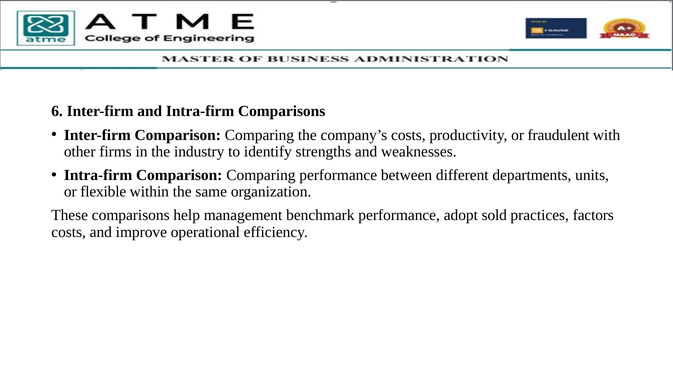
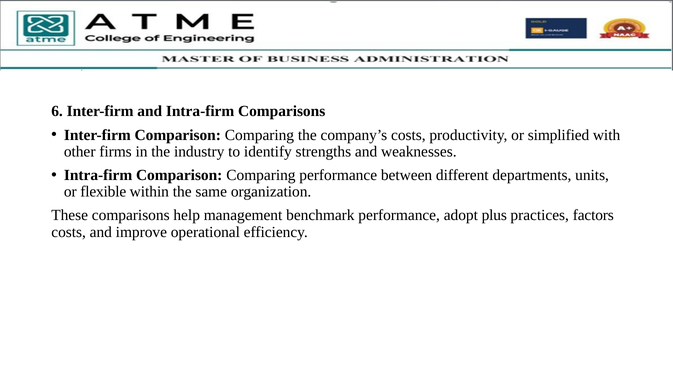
fraudulent: fraudulent -> simplified (559, 135)
sold: sold -> plus (494, 216)
